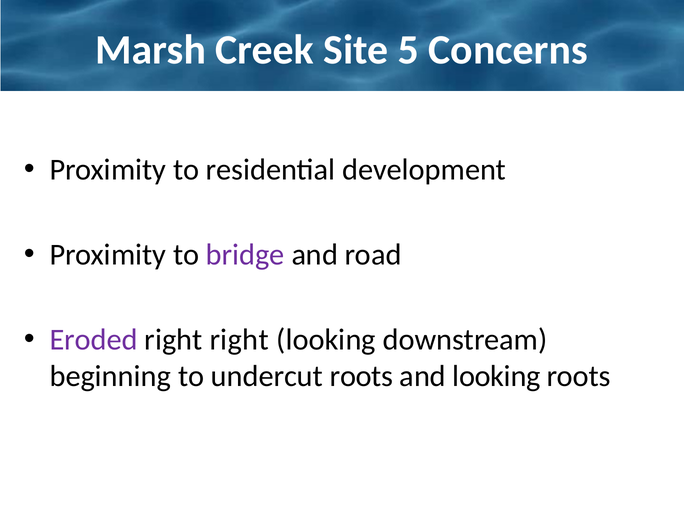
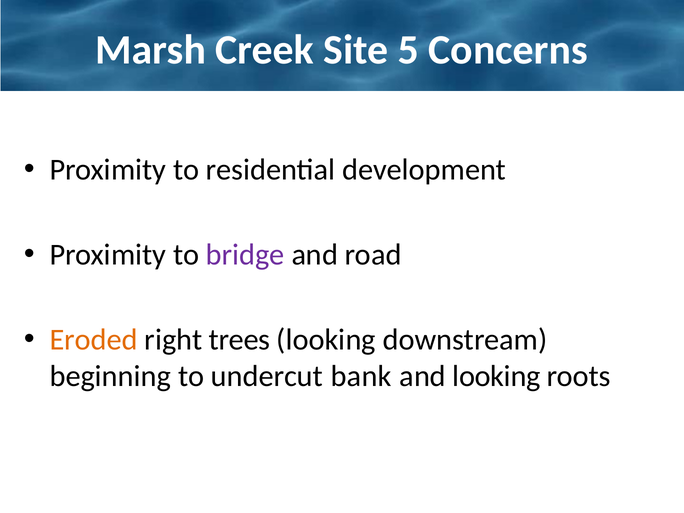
Eroded colour: purple -> orange (94, 340)
right right: right -> trees (239, 340)
undercut roots: roots -> bank (361, 376)
